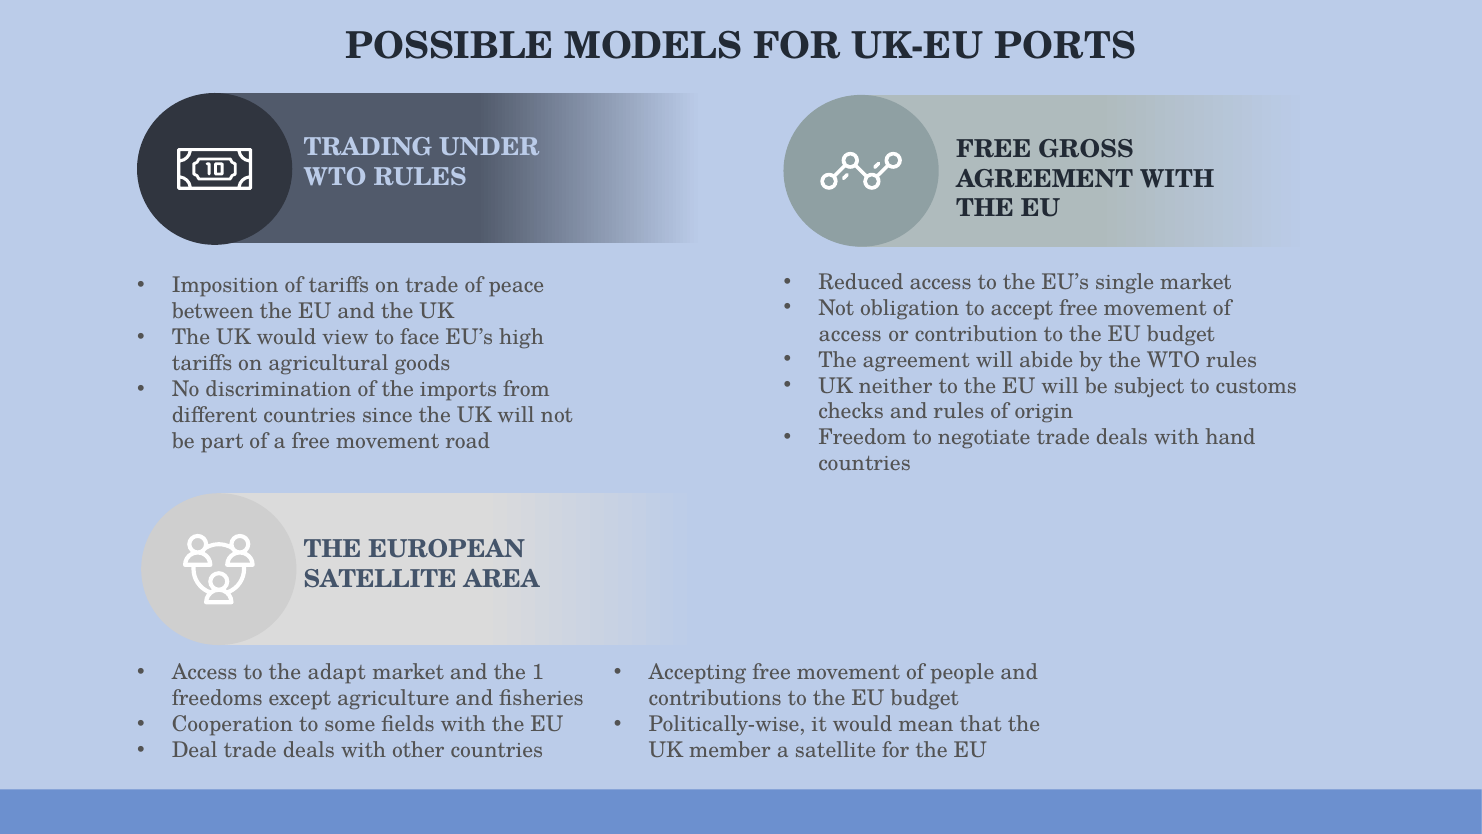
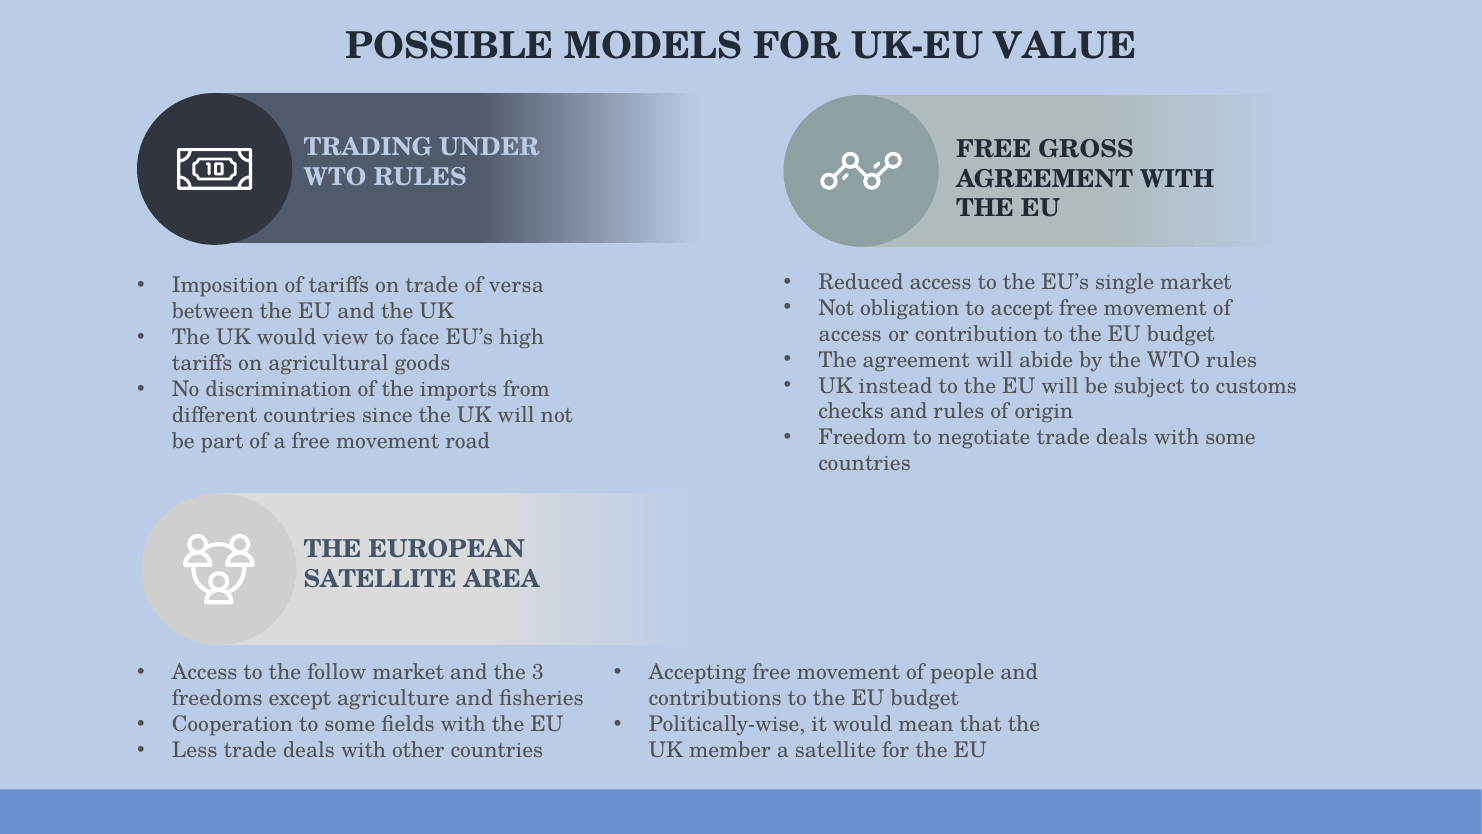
PORTS: PORTS -> VALUE (1065, 46)
peace: peace -> versa (516, 285)
neither: neither -> instead (896, 386)
with hand: hand -> some (1230, 438)
adapt: adapt -> follow (337, 672)
1: 1 -> 3 (538, 672)
Deal: Deal -> Less (195, 750)
